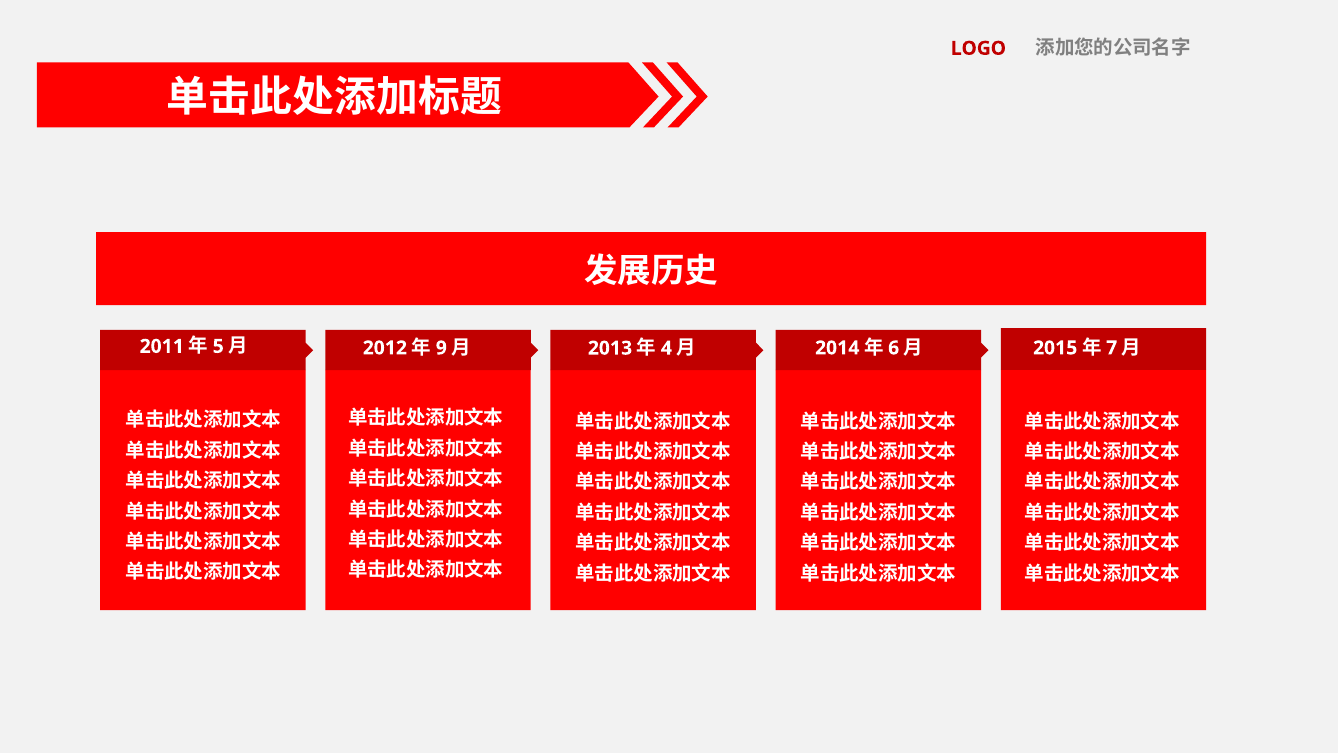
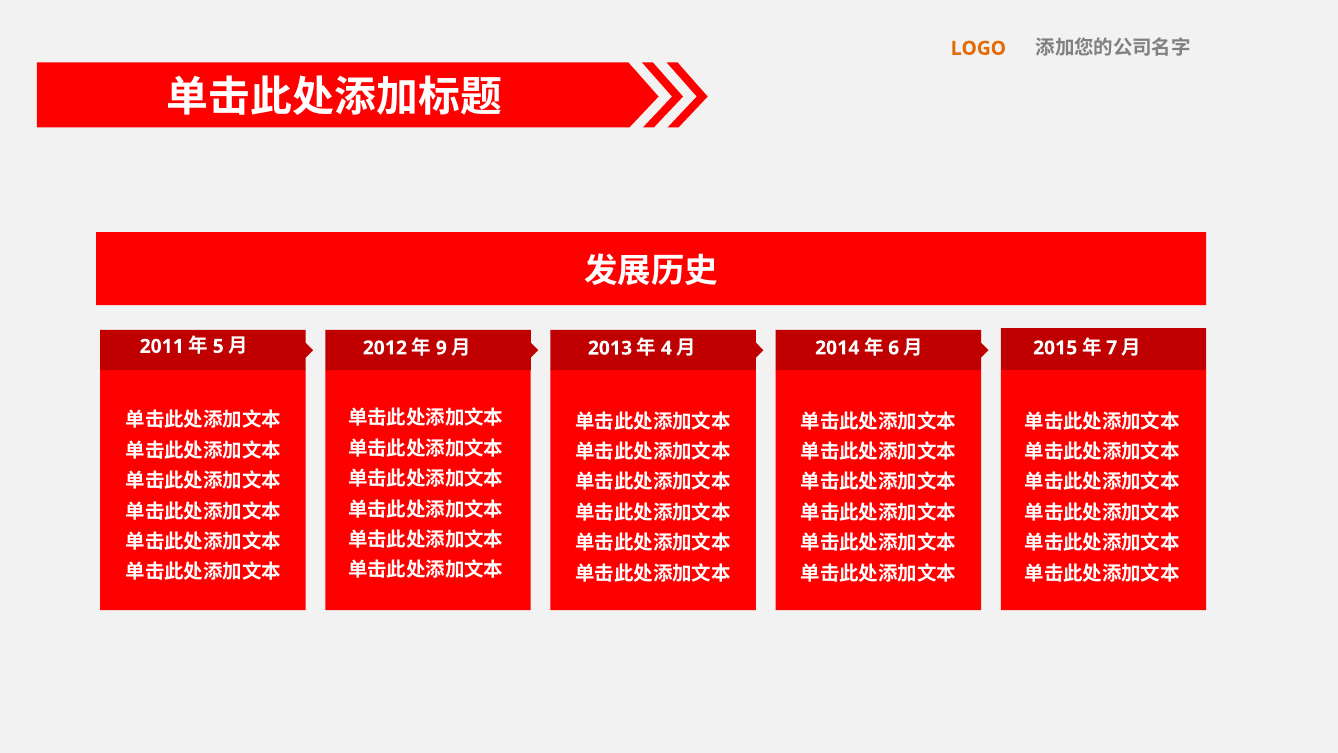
LOGO colour: red -> orange (978, 48)
